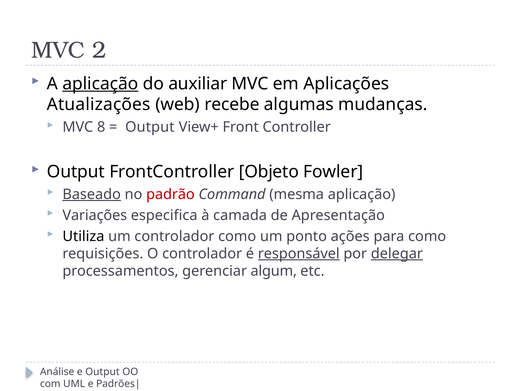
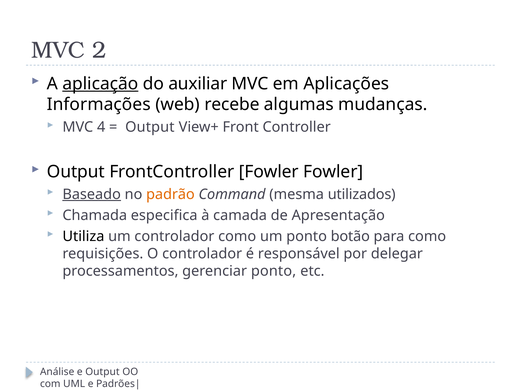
Atualizações: Atualizações -> Informações (99, 105)
8: 8 -> 4 (101, 127)
FrontController Objeto: Objeto -> Fowler (269, 172)
padrão colour: red -> orange (170, 194)
mesma aplicação: aplicação -> utilizados (362, 194)
Variações: Variações -> Chamada (95, 215)
ações: ações -> botão (350, 236)
responsável underline: present -> none (299, 254)
delegar underline: present -> none (397, 254)
gerenciar algum: algum -> ponto (274, 271)
